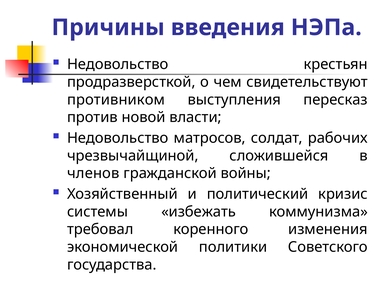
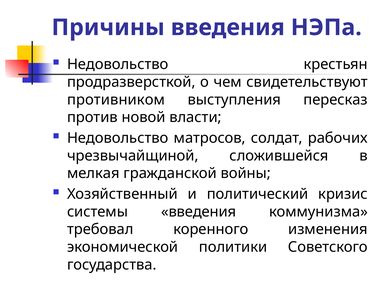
членов: членов -> мелкая (93, 173)
системы избежать: избежать -> введения (199, 212)
